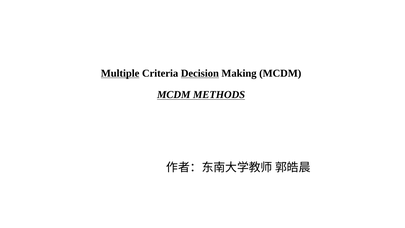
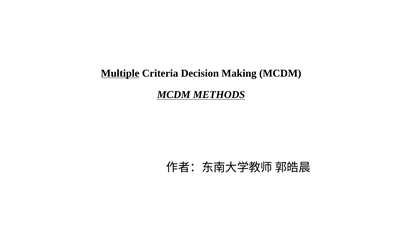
Decision underline: present -> none (200, 73)
